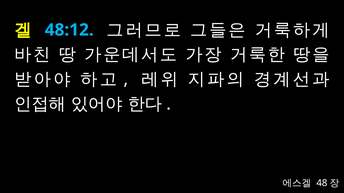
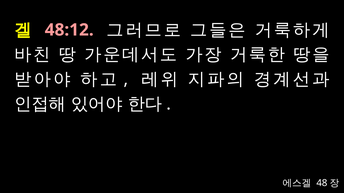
48:12 colour: light blue -> pink (69, 30)
